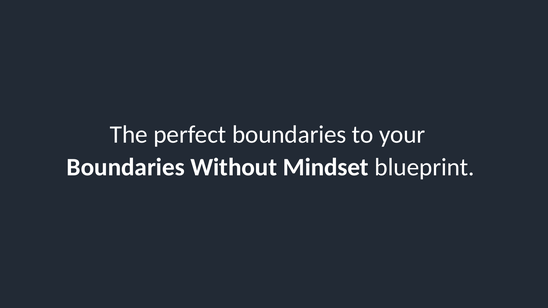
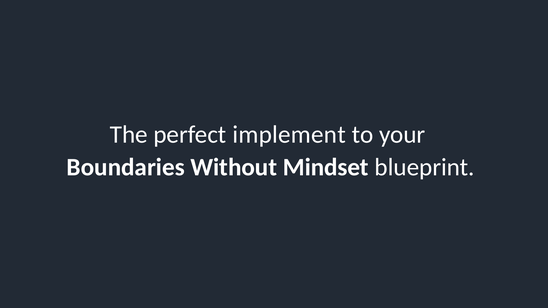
perfect boundaries: boundaries -> implement (289, 135)
